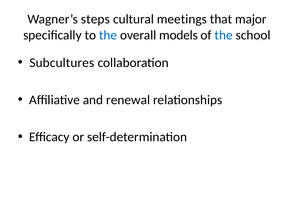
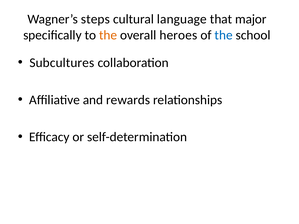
meetings: meetings -> language (182, 19)
the colour: blue -> orange (108, 35)
models: models -> heroes (178, 35)
renewal: renewal -> rewards (128, 100)
